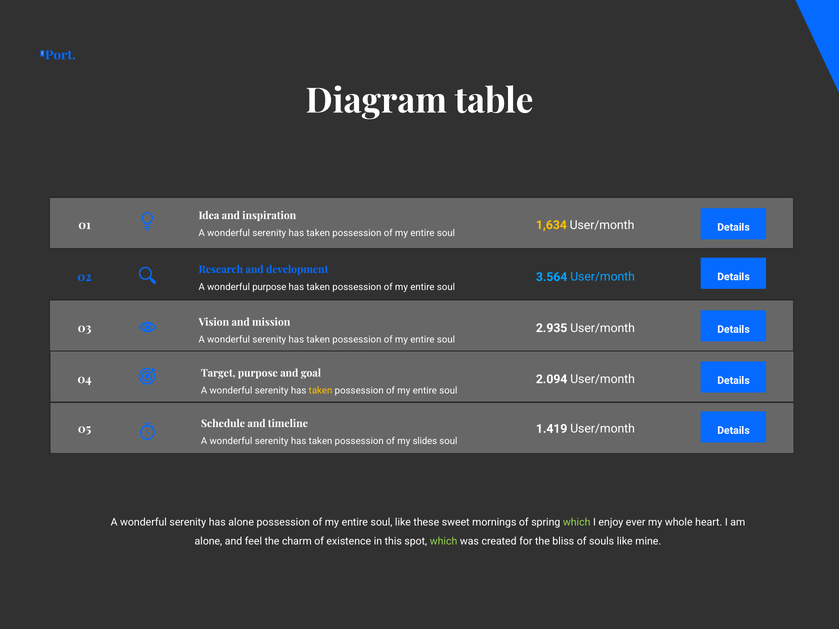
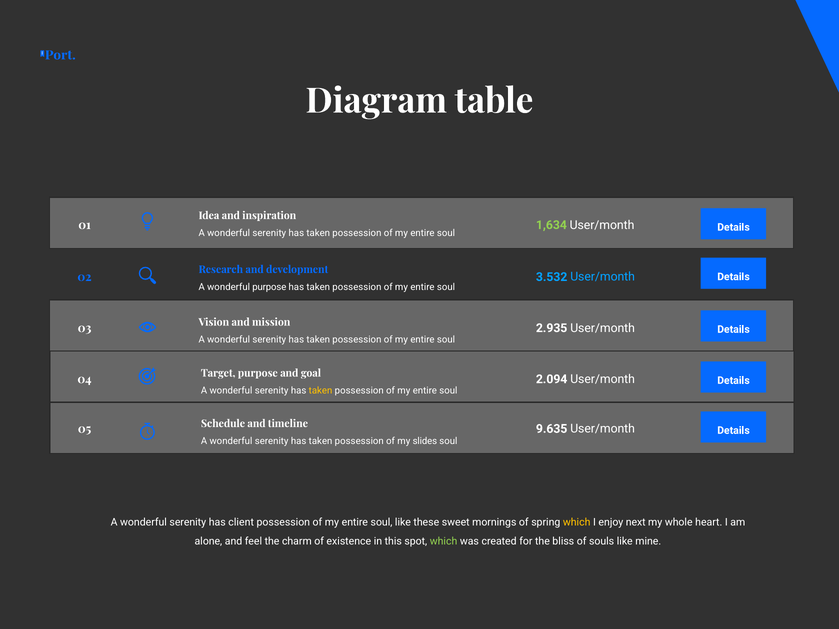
1,634 colour: yellow -> light green (551, 225)
3.564: 3.564 -> 3.532 (552, 277)
1.419: 1.419 -> 9.635 (552, 429)
has alone: alone -> client (241, 522)
which colour: light green -> yellow (577, 522)
ever: ever -> next (636, 522)
